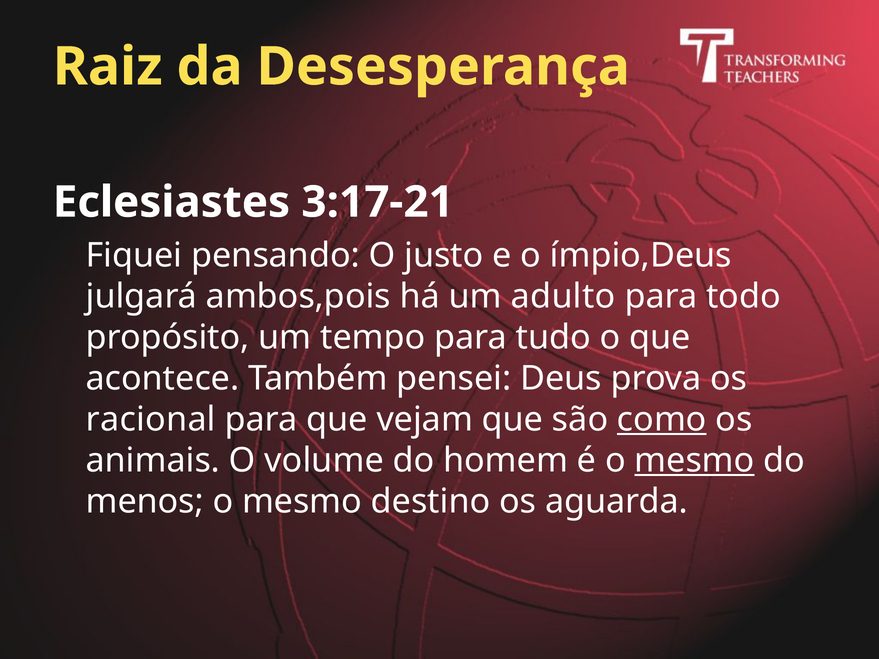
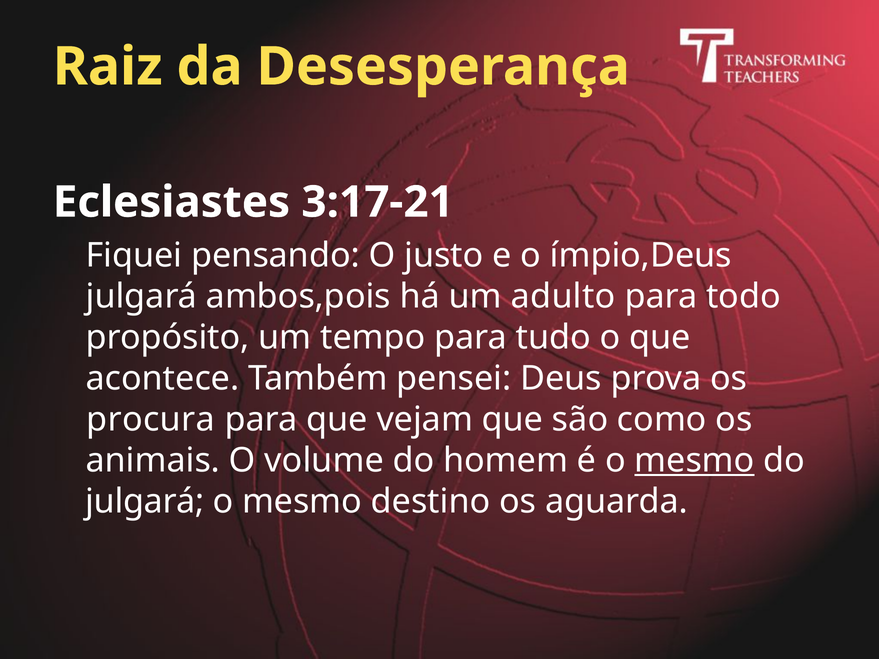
racional: racional -> procura (151, 420)
como underline: present -> none (662, 420)
menos: menos -> julgará (145, 502)
